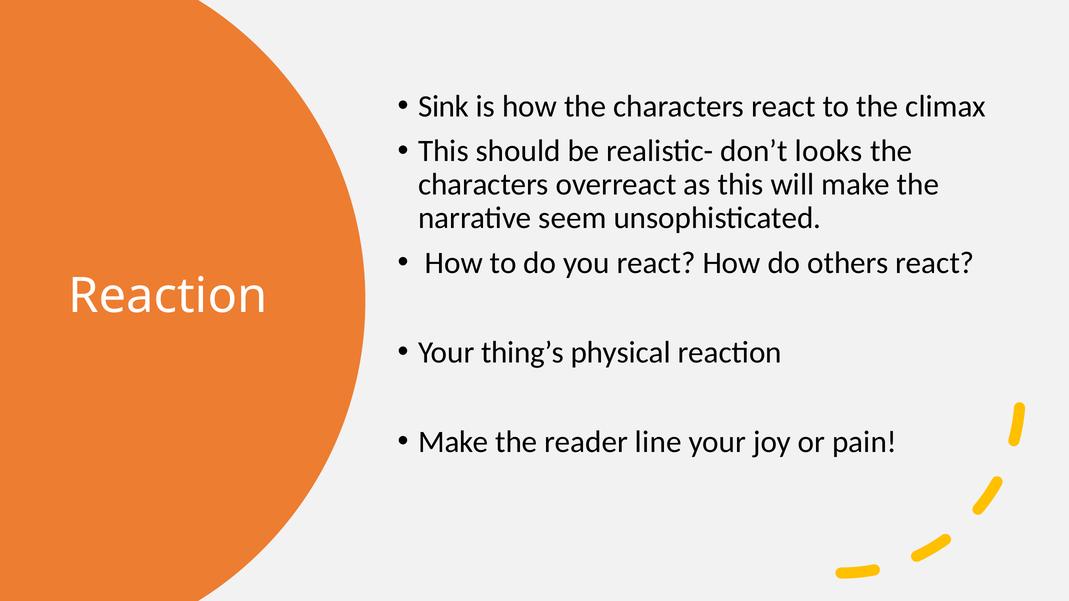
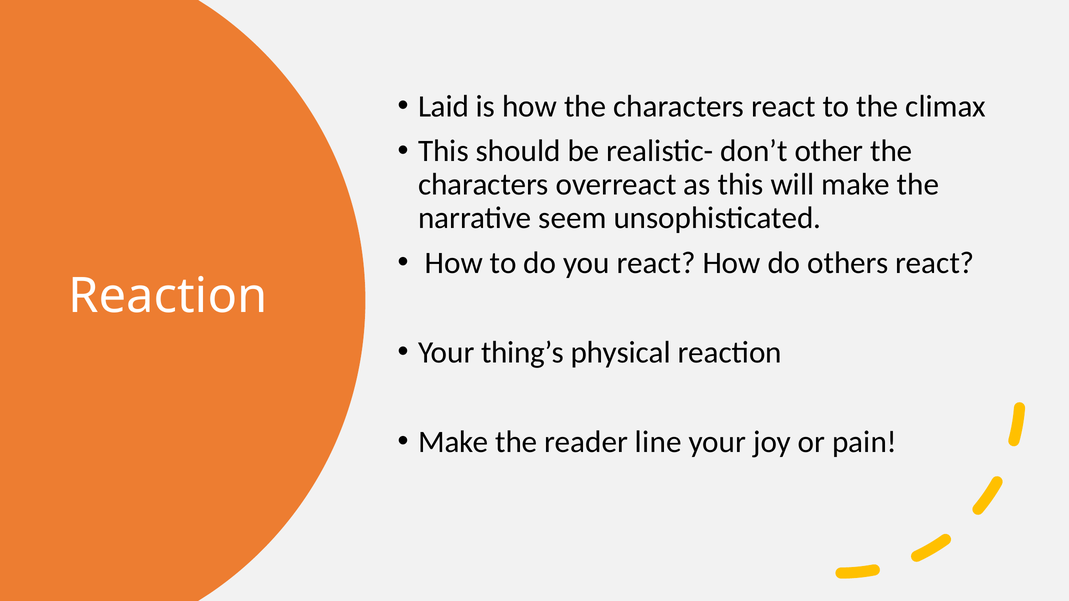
Sink: Sink -> Laid (443, 106)
looks: looks -> other (829, 151)
